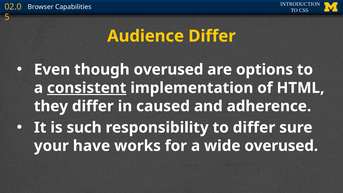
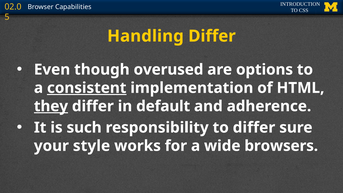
Audience: Audience -> Handling (145, 36)
they underline: none -> present (51, 106)
caused: caused -> default (163, 106)
have: have -> style (92, 146)
wide overused: overused -> browsers (281, 146)
